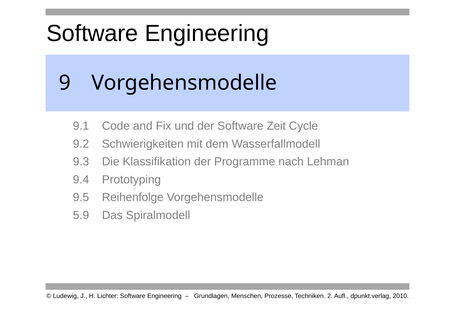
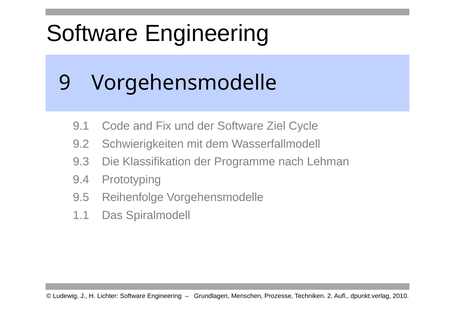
Zeit: Zeit -> Ziel (276, 126)
5.9: 5.9 -> 1.1 (81, 215)
